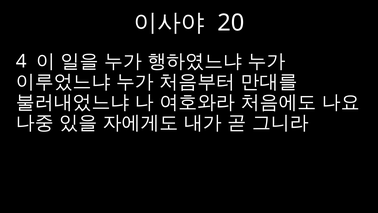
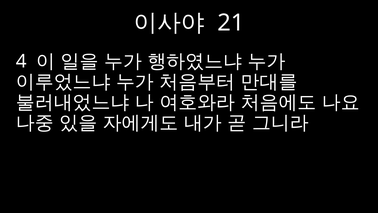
20: 20 -> 21 (231, 23)
